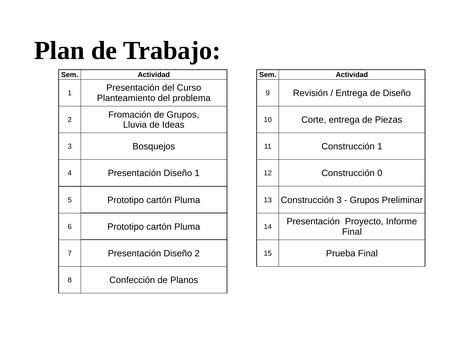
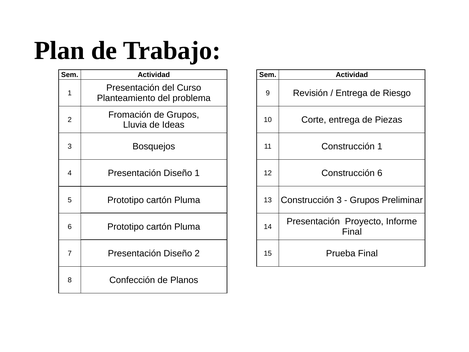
de Diseño: Diseño -> Riesgo (397, 93)
Construcción 0: 0 -> 6 (380, 173)
